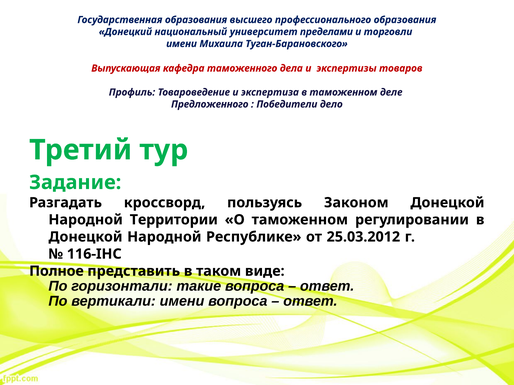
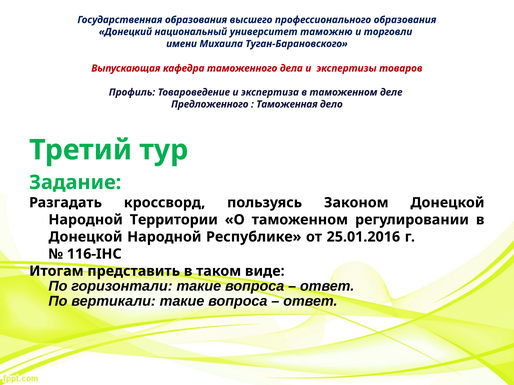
пределами: пределами -> таможню (326, 32)
Победители: Победители -> Таможенная (287, 104)
25.03.2012: 25.03.2012 -> 25.01.2016 (363, 237)
Полное: Полное -> Итогам (56, 271)
вертикали имени: имени -> такие (182, 301)
